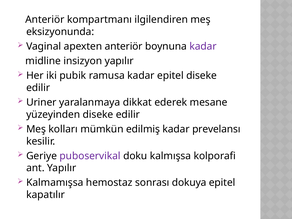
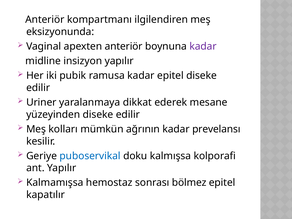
edilmiş: edilmiş -> ağrının (143, 129)
puboservikal colour: purple -> blue (90, 156)
dokuya: dokuya -> bölmez (189, 183)
